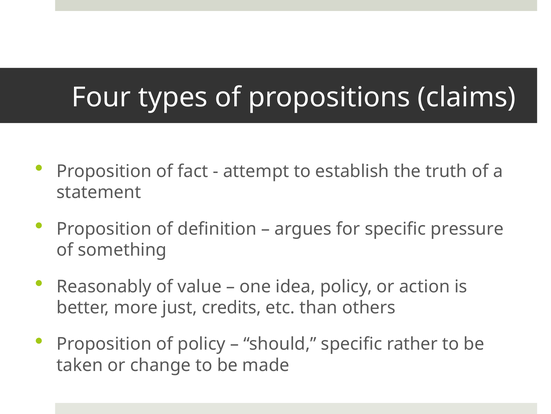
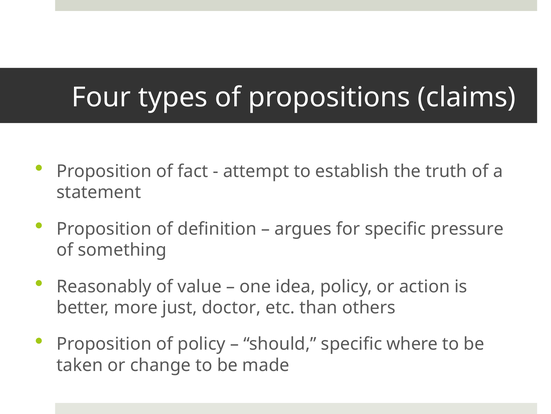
credits: credits -> doctor (231, 307)
rather: rather -> where (412, 344)
